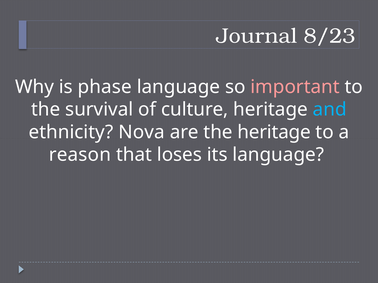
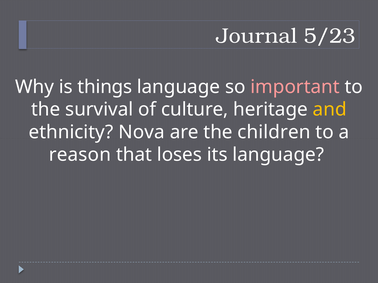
8/23: 8/23 -> 5/23 (330, 36)
phase: phase -> things (105, 87)
and colour: light blue -> yellow (330, 110)
the heritage: heritage -> children (274, 132)
